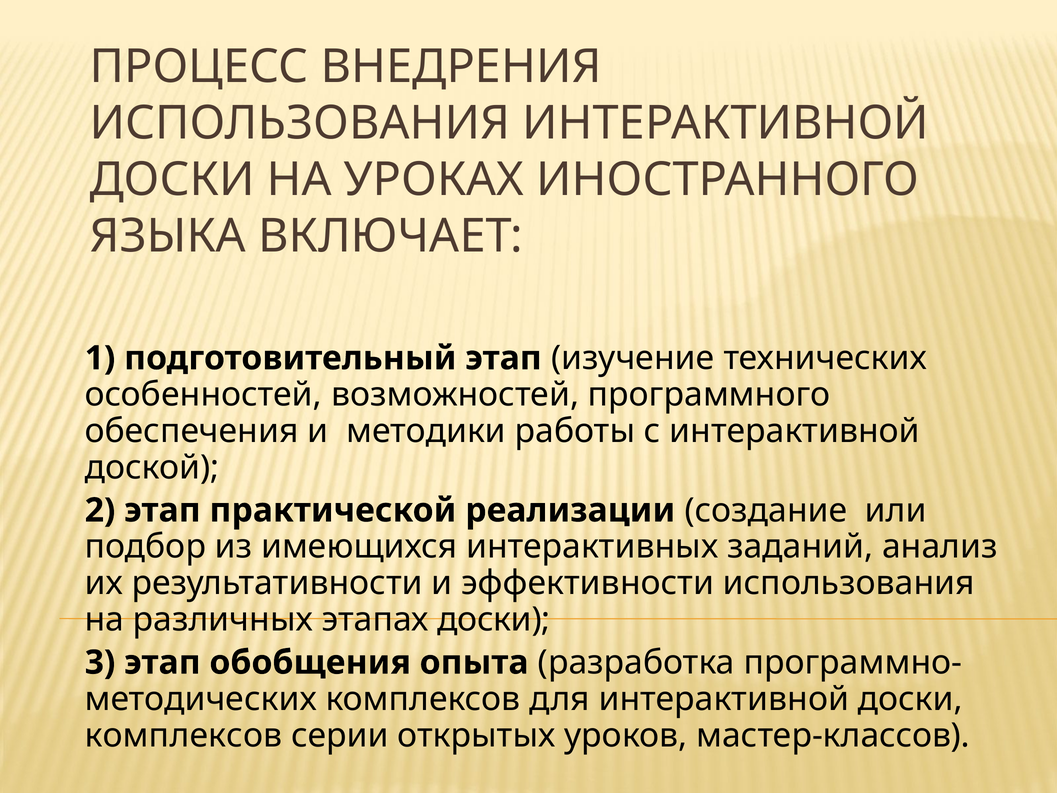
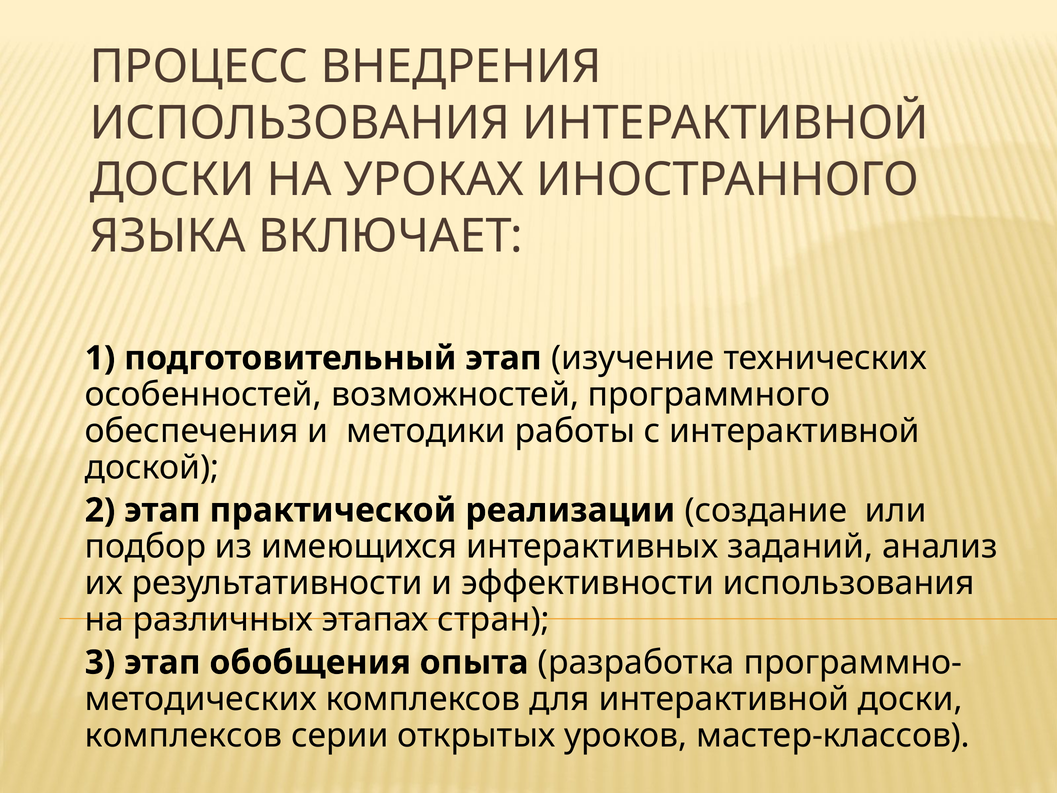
этапах доски: доски -> стран (494, 620)
